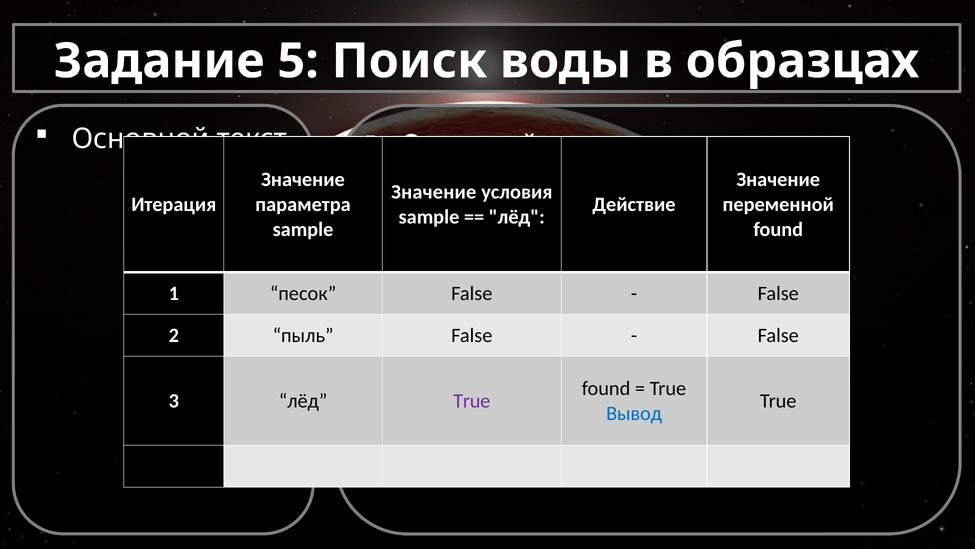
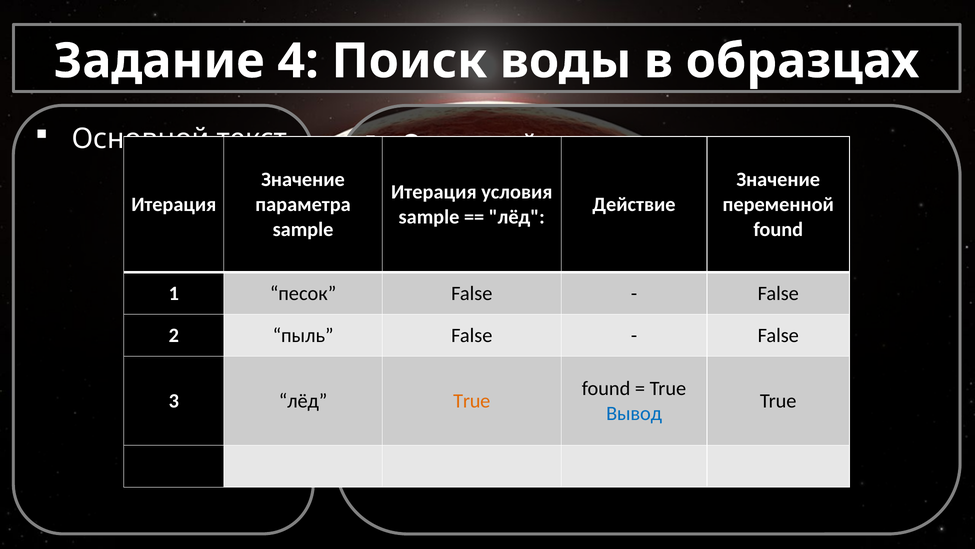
5: 5 -> 4 (298, 61)
Значение: Значение -> Итерация (434, 192)
True colour: purple -> orange (472, 401)
